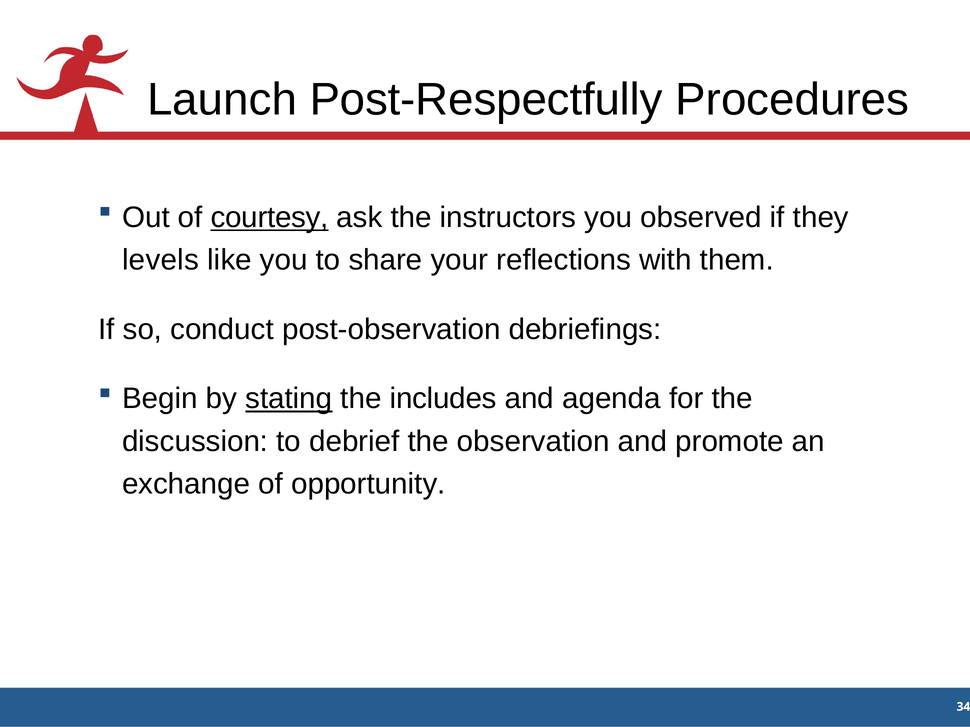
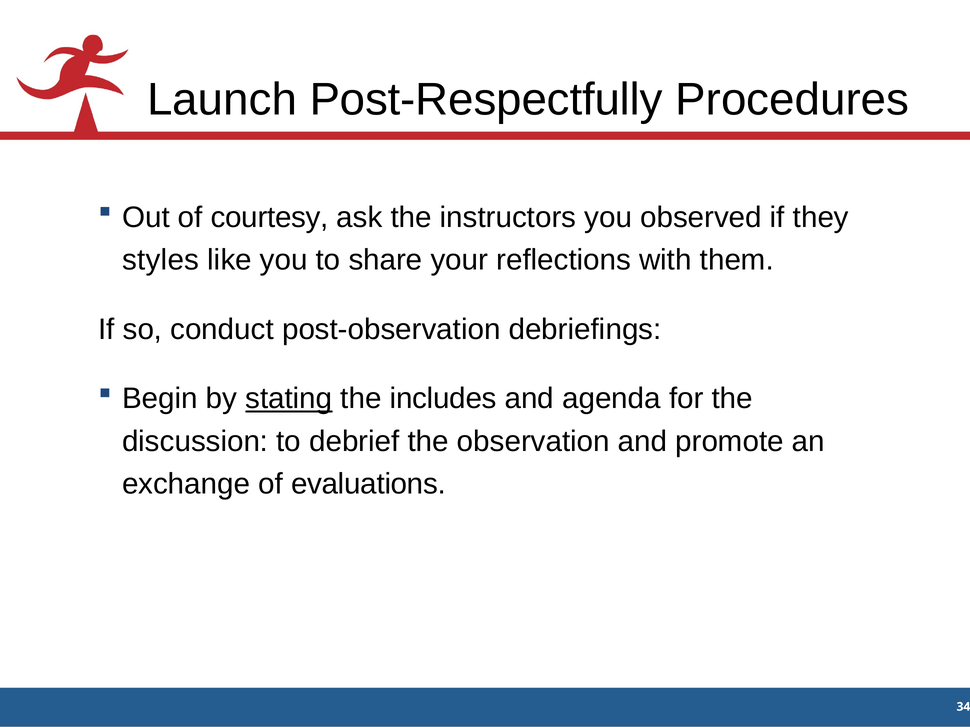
courtesy underline: present -> none (270, 218)
levels: levels -> styles (161, 260)
opportunity: opportunity -> evaluations (368, 484)
